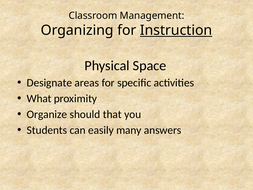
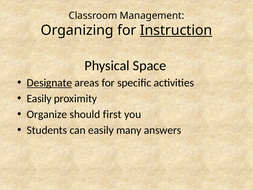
Designate underline: none -> present (49, 83)
What: What -> Easily (39, 98)
that: that -> first (112, 114)
